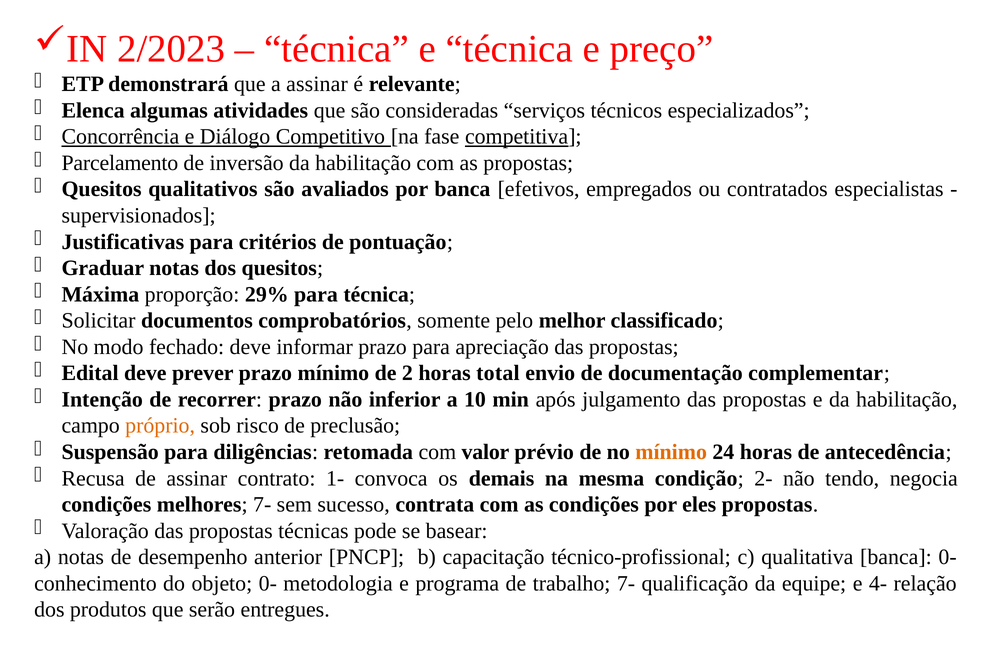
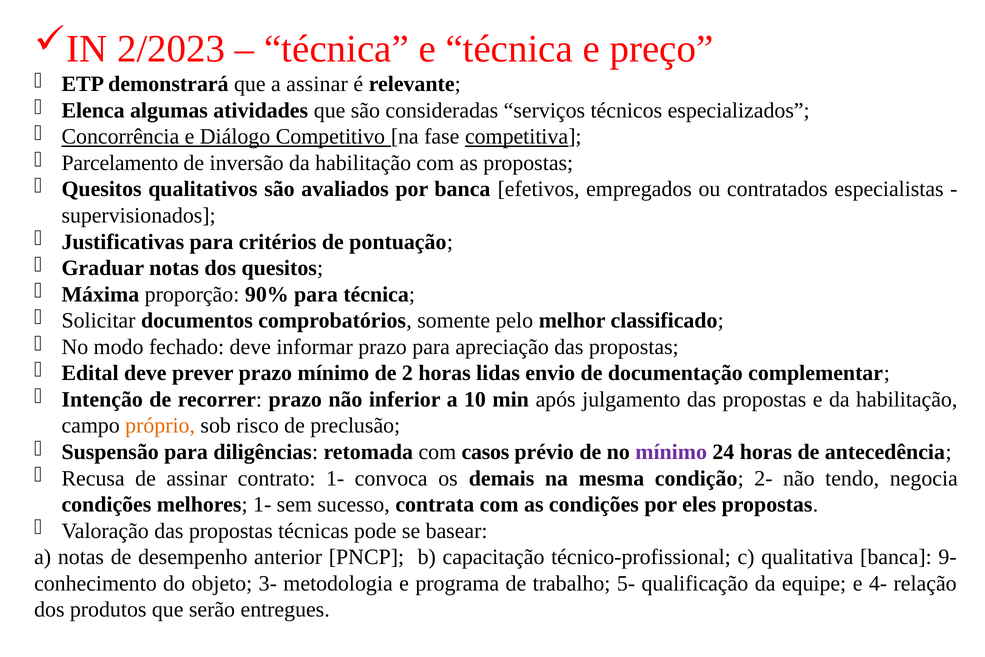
29%: 29% -> 90% (267, 294)
total: total -> lidas (498, 373)
valor: valor -> casos (485, 452)
mínimo colour: orange -> purple (671, 452)
melhores 7-: 7- -> 1- (262, 504)
banca 0-: 0- -> 9- (948, 557)
objeto 0-: 0- -> 3- (268, 583)
trabalho 7-: 7- -> 5- (626, 583)
